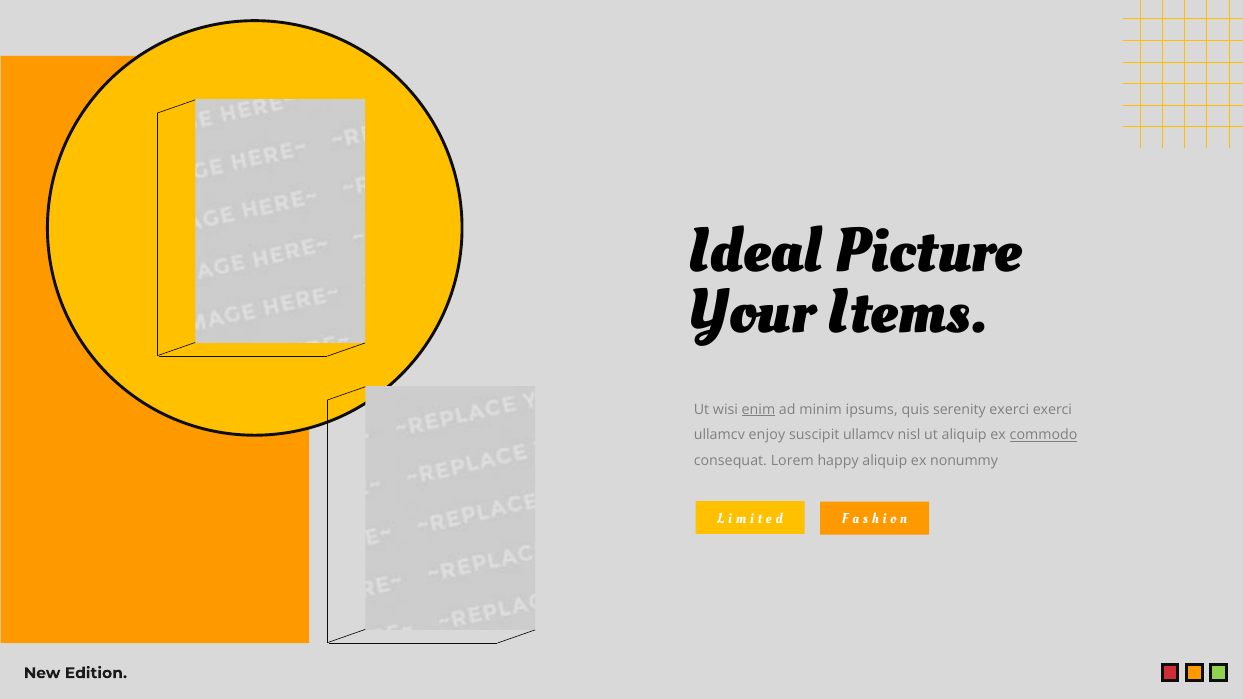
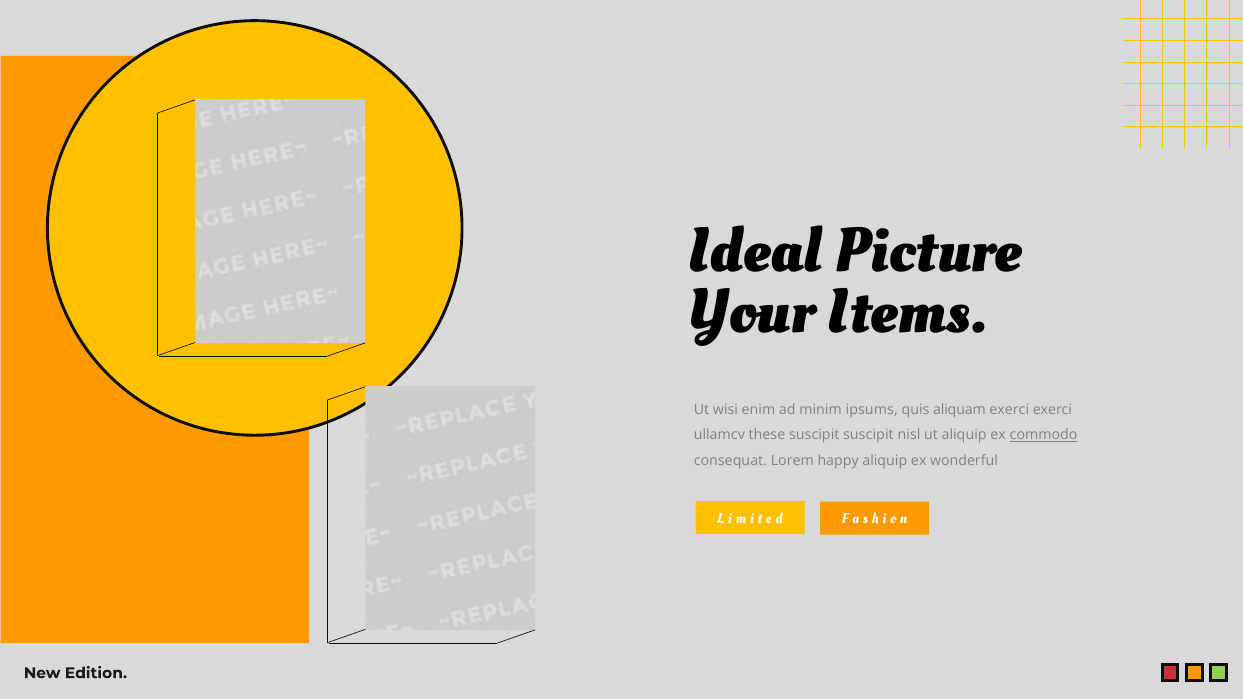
enim underline: present -> none (758, 410)
serenity: serenity -> aliquam (959, 410)
enjoy: enjoy -> these (767, 435)
suscipit ullamcv: ullamcv -> suscipit (868, 435)
nonummy: nonummy -> wonderful (964, 461)
